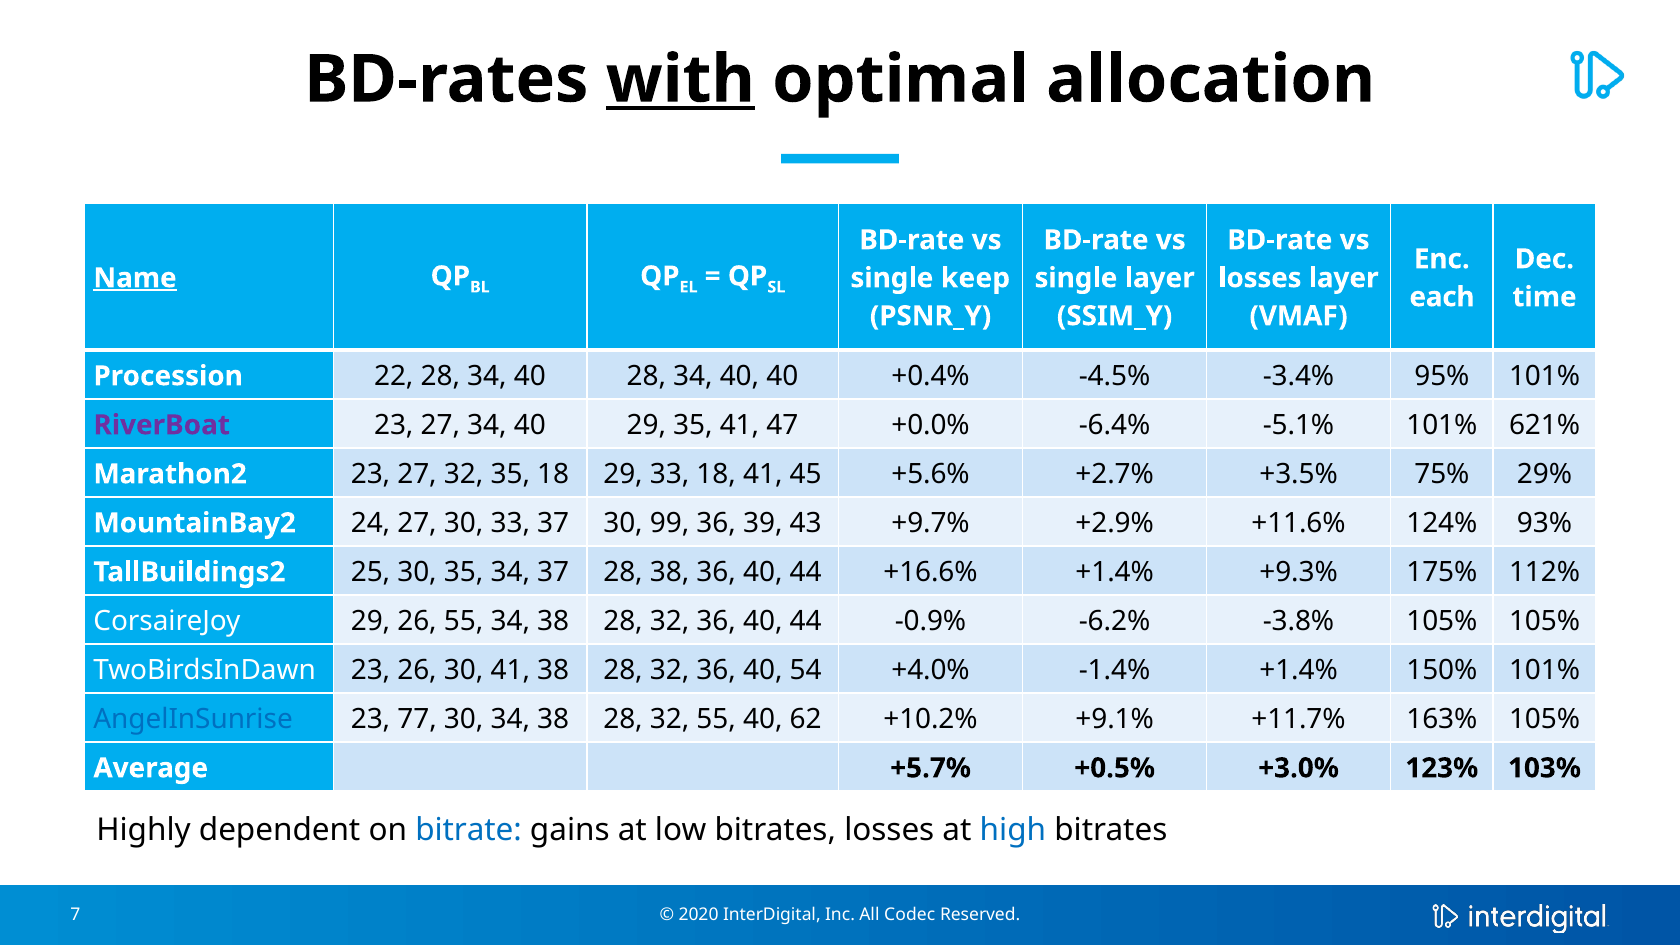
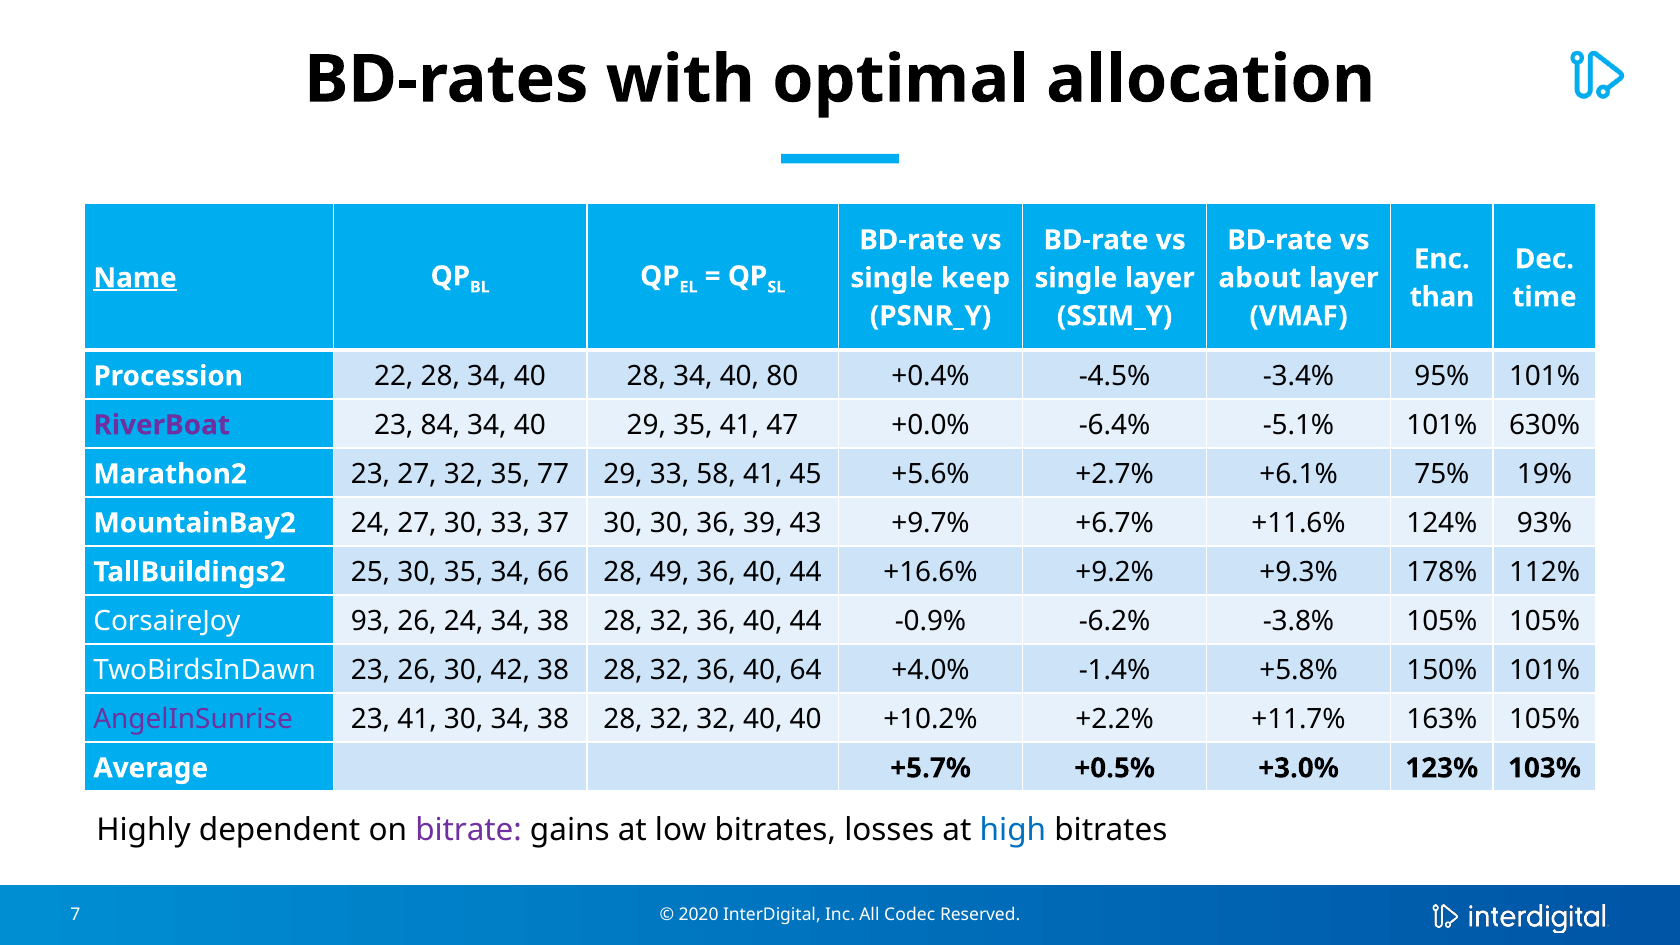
with underline: present -> none (680, 80)
losses: losses -> about (1260, 278)
each: each -> than (1442, 297)
40 40: 40 -> 80 (782, 376)
27: 27 -> 84 (440, 425)
621%: 621% -> 630% (1545, 425)
35 18: 18 -> 77 (553, 474)
33 18: 18 -> 58 (716, 474)
+3.5%: +3.5% -> +6.1% (1299, 474)
29%: 29% -> 19% (1545, 474)
30 99: 99 -> 30 (670, 523)
+2.9%: +2.9% -> +6.7% (1115, 523)
34 37: 37 -> 66 (553, 572)
28 38: 38 -> 49 (670, 572)
+16.6% +1.4%: +1.4% -> +9.2% (1115, 572)
175%: 175% -> 178% (1442, 572)
CorsaireJoy 29: 29 -> 93 (371, 621)
26 55: 55 -> 24 (464, 621)
30 41: 41 -> 42 (510, 670)
54: 54 -> 64 (806, 670)
-1.4% +1.4%: +1.4% -> +5.8% (1299, 670)
AngelInSunrise colour: blue -> purple (193, 719)
23 77: 77 -> 41 (417, 719)
32 55: 55 -> 32 (716, 719)
40 62: 62 -> 40 (806, 719)
+9.1%: +9.1% -> +2.2% (1115, 719)
bitrate colour: blue -> purple (469, 830)
